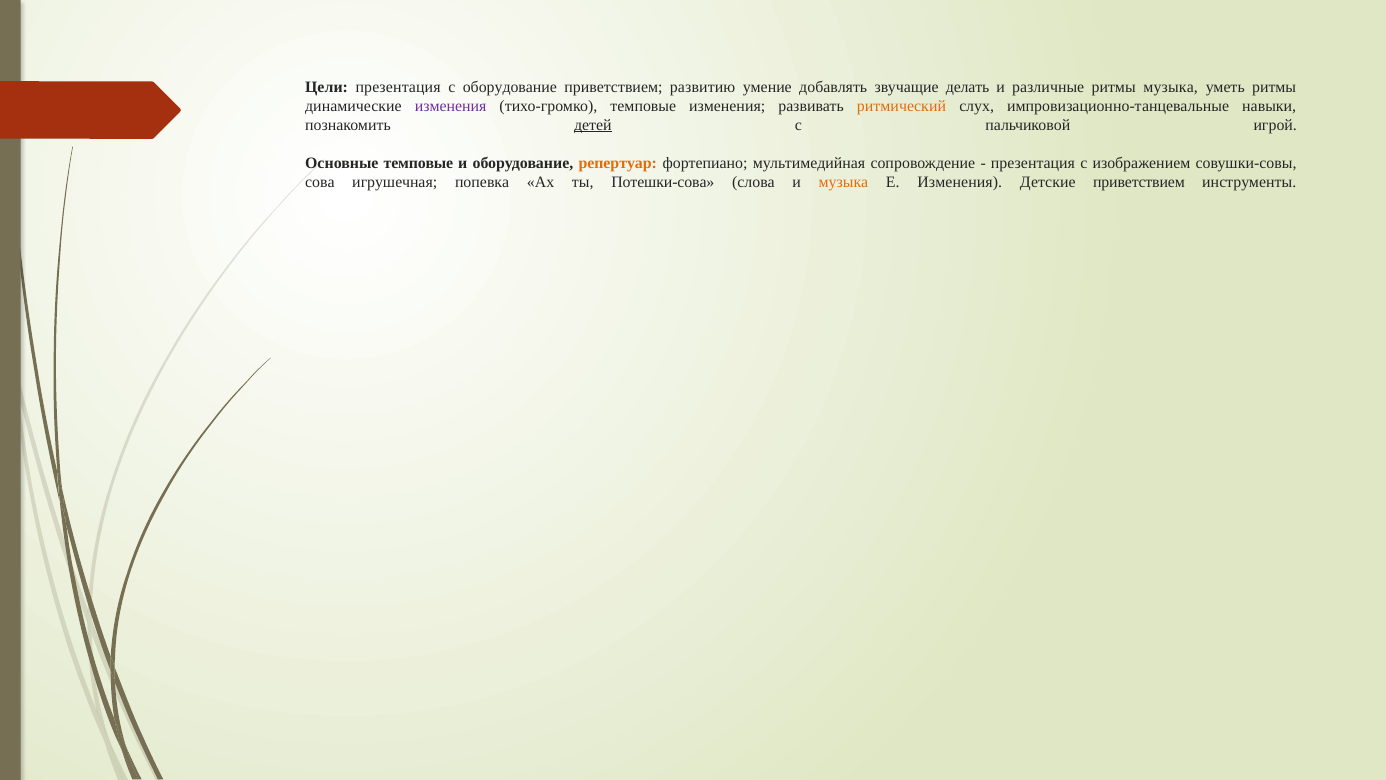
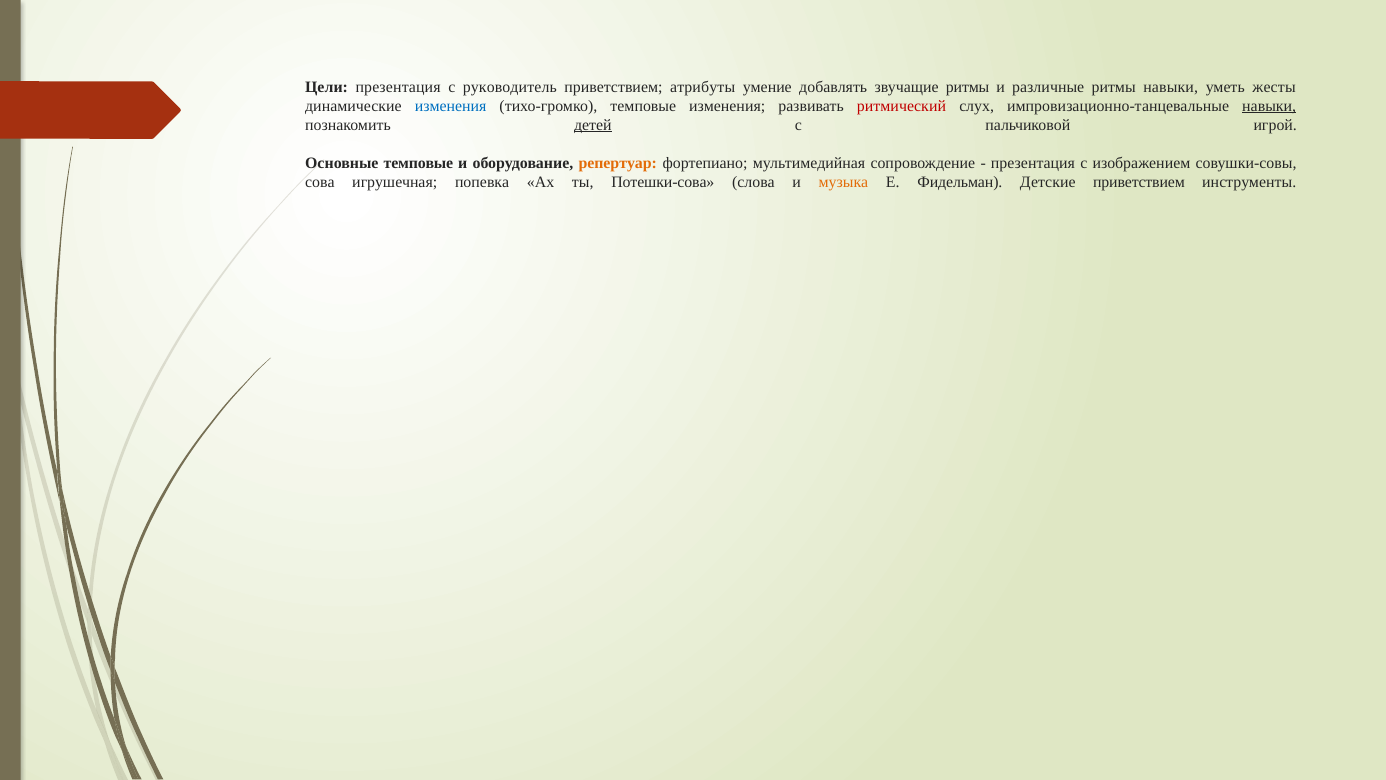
с оборудование: оборудование -> руководитель (510, 87)
развитию: развитию -> атрибуты (703, 87)
звучащие делать: делать -> ритмы (968, 87)
ритмы музыка: музыка -> навыки (1171, 87)
уметь ритмы: ритмы -> жесты (1274, 87)
изменения colour: purple -> blue (451, 106)
ритмический colour: orange -> red (901, 106)
навыки underline: none -> present (1269, 106)
Е Изменения: Изменения -> Фидельман (960, 182)
